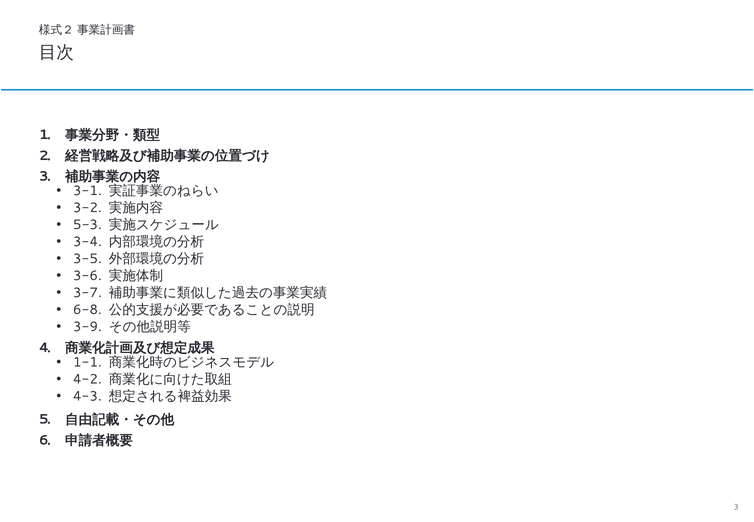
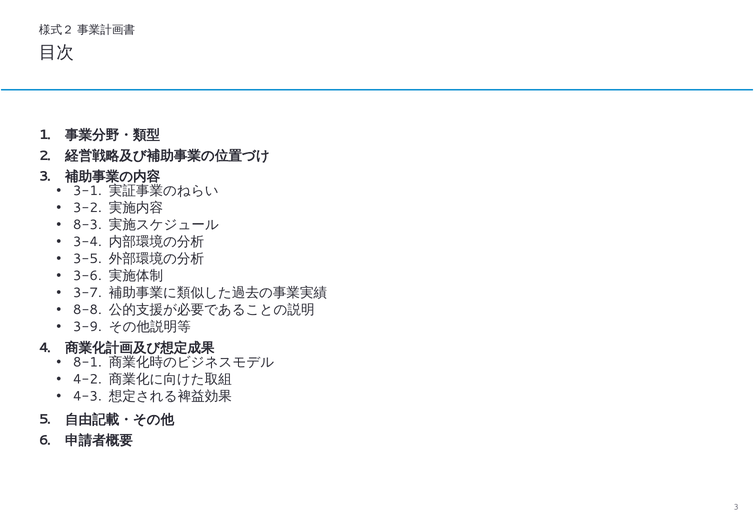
5-3: 5-3 -> 8-3 (87, 225)
6-8: 6-8 -> 8-8 (87, 310)
1-1: 1-1 -> 8-1 (87, 362)
